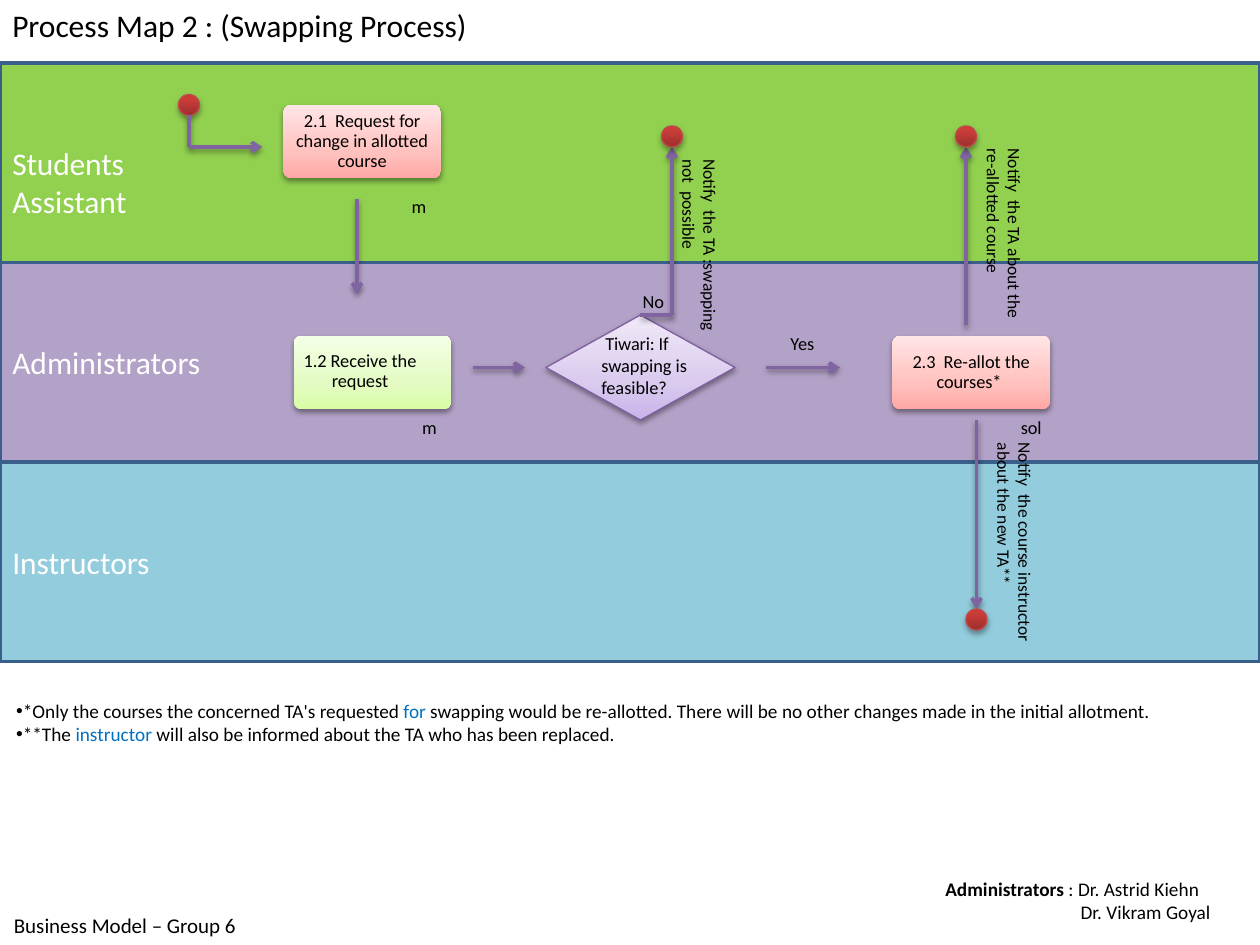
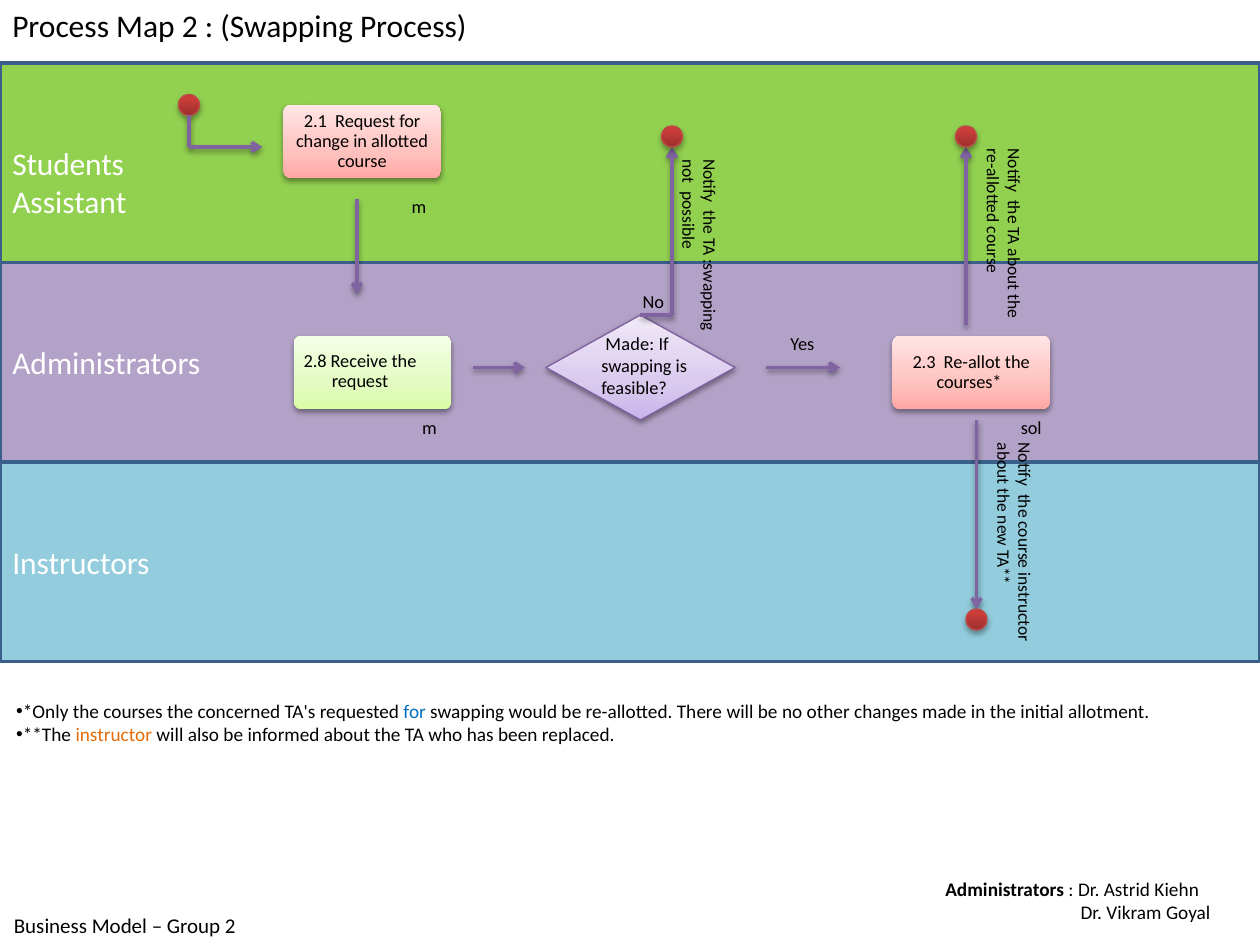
Tiwari: Tiwari -> Made (630, 344)
1.2: 1.2 -> 2.8 (315, 362)
instructor colour: blue -> orange (114, 735)
Group 6: 6 -> 2 (230, 927)
